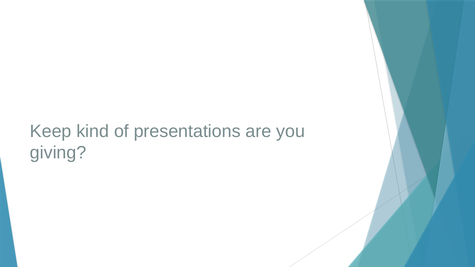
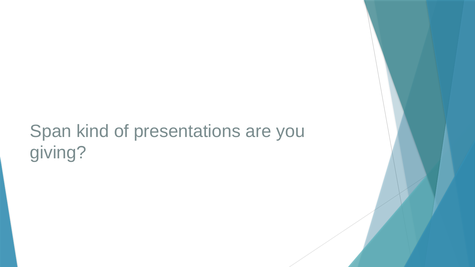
Keep: Keep -> Span (51, 131)
